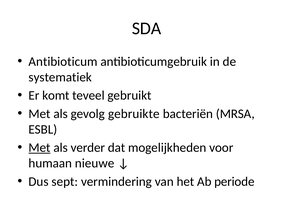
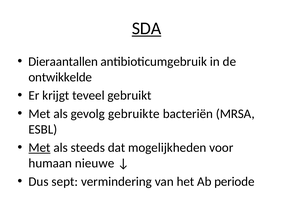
SDA underline: none -> present (147, 28)
Antibioticum: Antibioticum -> Dieraantallen (63, 61)
systematiek: systematiek -> ontwikkelde (60, 77)
komt: komt -> krijgt (56, 95)
verder: verder -> steeds (88, 147)
